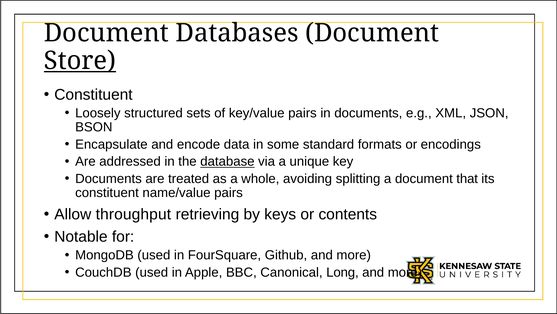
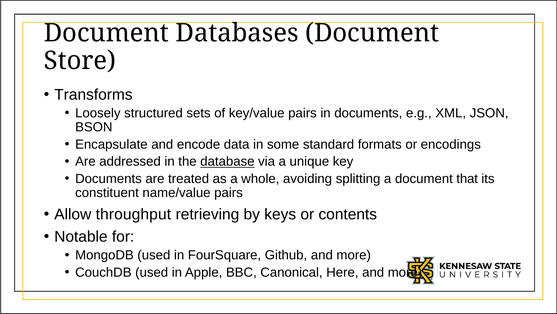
Store underline: present -> none (80, 61)
Constituent: Constituent -> Transforms (93, 94)
Long: Long -> Here (342, 272)
